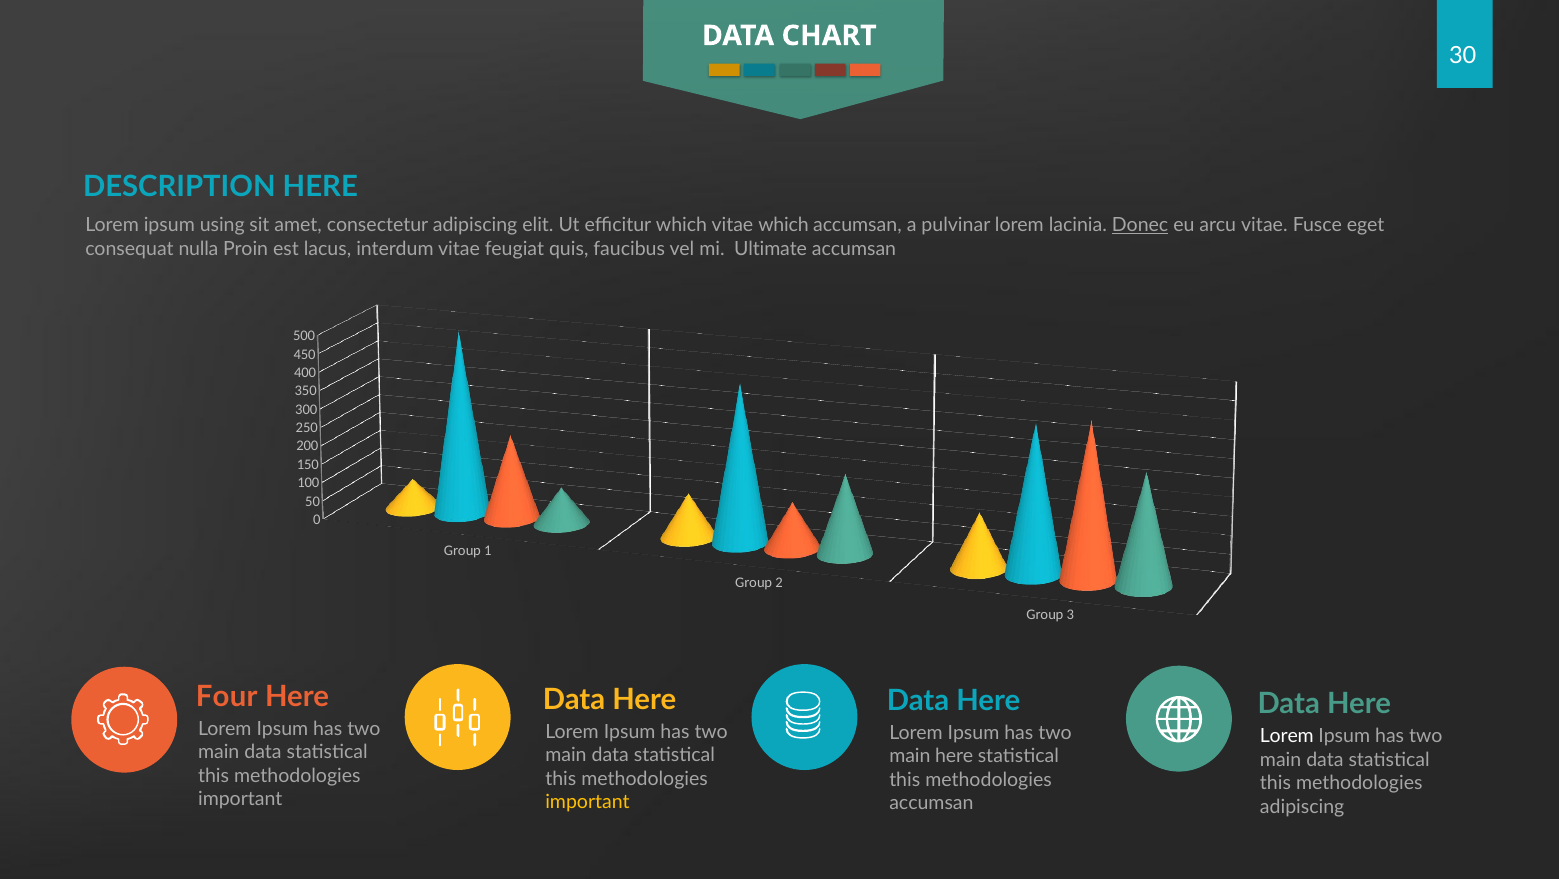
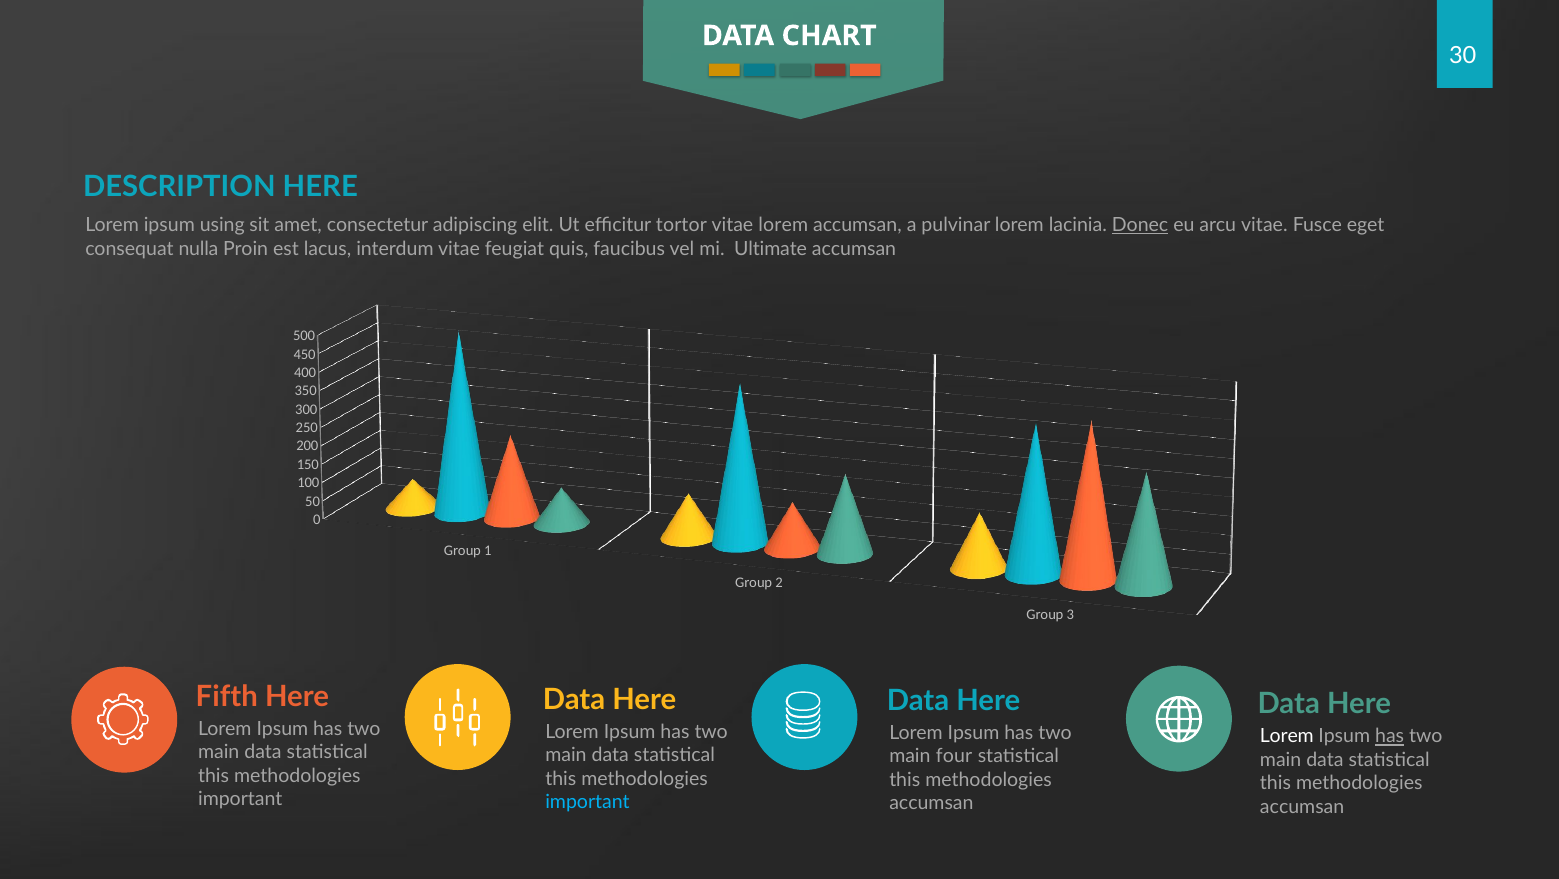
efficitur which: which -> tortor (681, 225)
vitae which: which -> lorem (783, 225)
Four: Four -> Fifth (227, 697)
has underline: none -> present (1390, 737)
main here: here -> four (954, 756)
important colour: yellow -> light blue (587, 802)
adipiscing: adipiscing -> accumsan (1302, 807)
